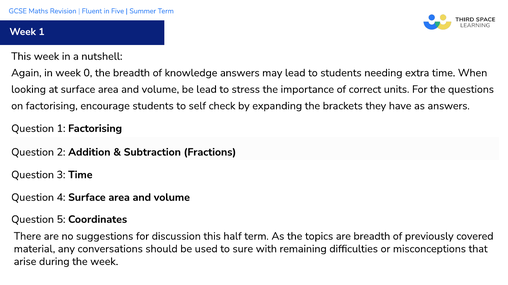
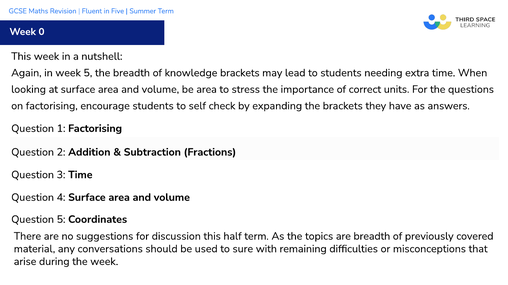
Week 1: 1 -> 0 (42, 32)
week 0: 0 -> 5 (88, 73)
knowledge answers: answers -> brackets (240, 73)
be lead: lead -> area (207, 90)
